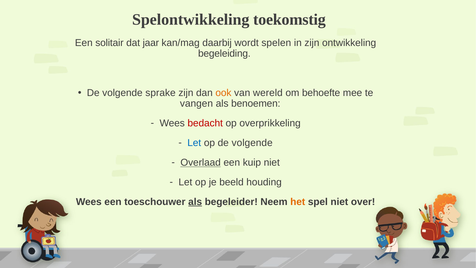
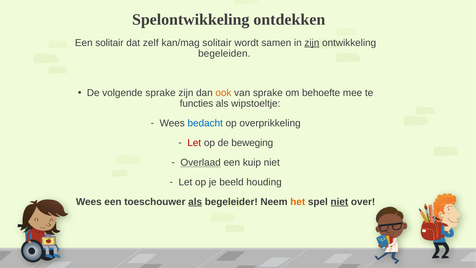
toekomstig: toekomstig -> ontdekken (289, 20)
jaar: jaar -> zelf (151, 43)
kan/mag daarbij: daarbij -> solitair (217, 43)
spelen: spelen -> samen (276, 43)
zijn underline: none -> present (312, 43)
begeleiding: begeleiding -> begeleiden (224, 54)
van wereld: wereld -> sprake (268, 93)
vangen: vangen -> functies (197, 103)
benoemen: benoemen -> wipstoeltje (256, 103)
bedacht colour: red -> blue (205, 123)
Let colour: blue -> red (194, 143)
op de volgende: volgende -> beweging (252, 143)
niet underline: none -> present (339, 202)
